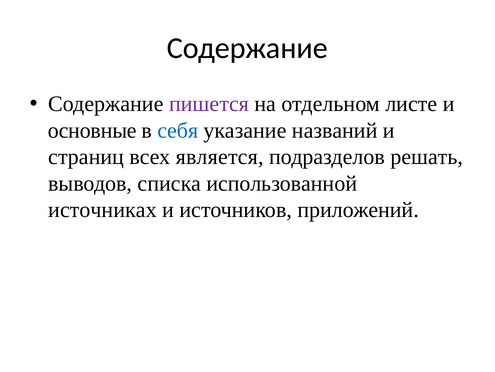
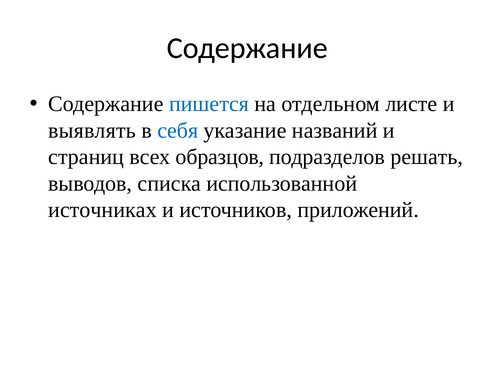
пишется colour: purple -> blue (209, 104)
основные: основные -> выявлять (92, 130)
является: является -> образцов (220, 157)
